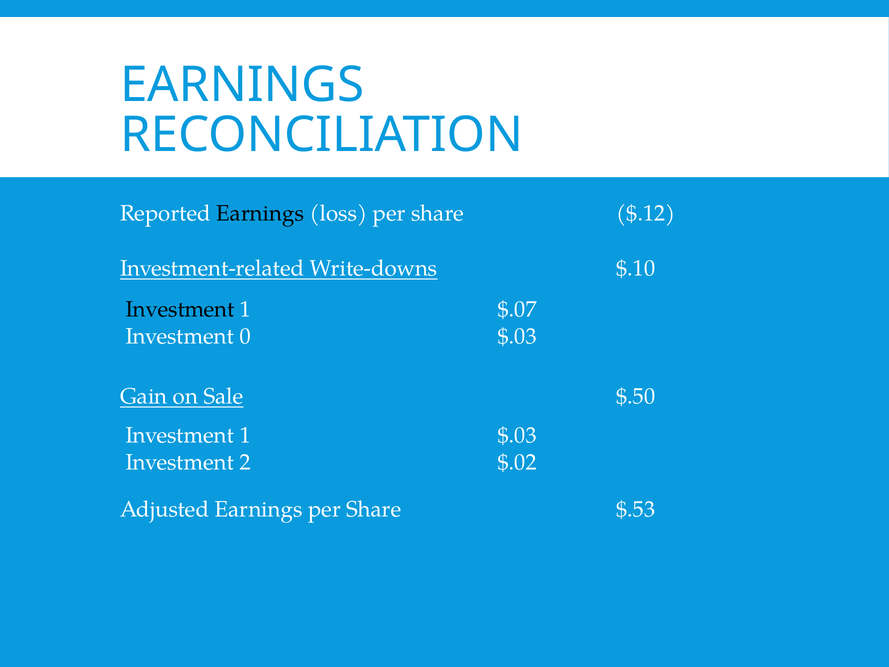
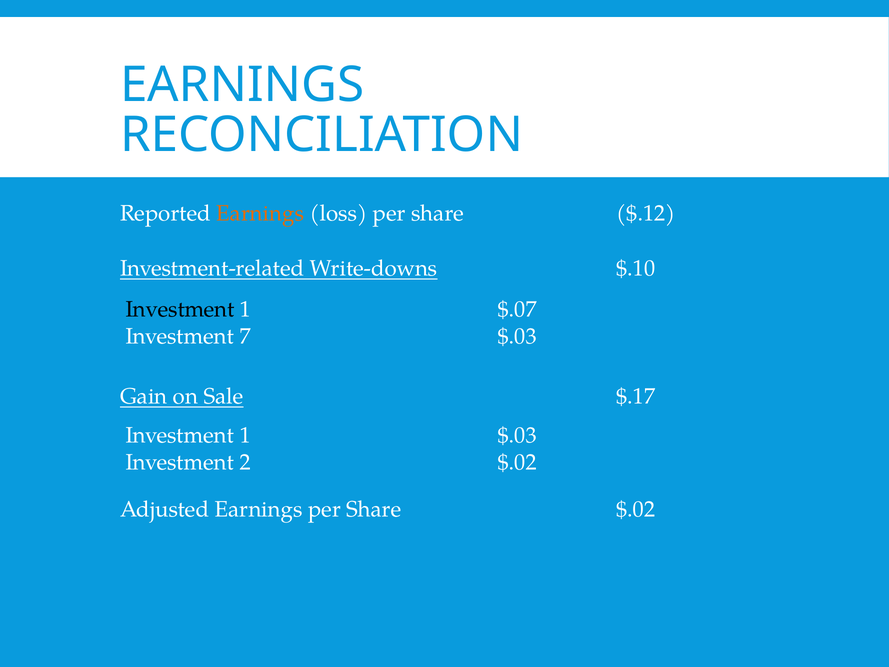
Earnings colour: black -> orange (260, 213)
0: 0 -> 7 (245, 336)
$.50: $.50 -> $.17 (636, 396)
Share $.53: $.53 -> $.02 (636, 509)
